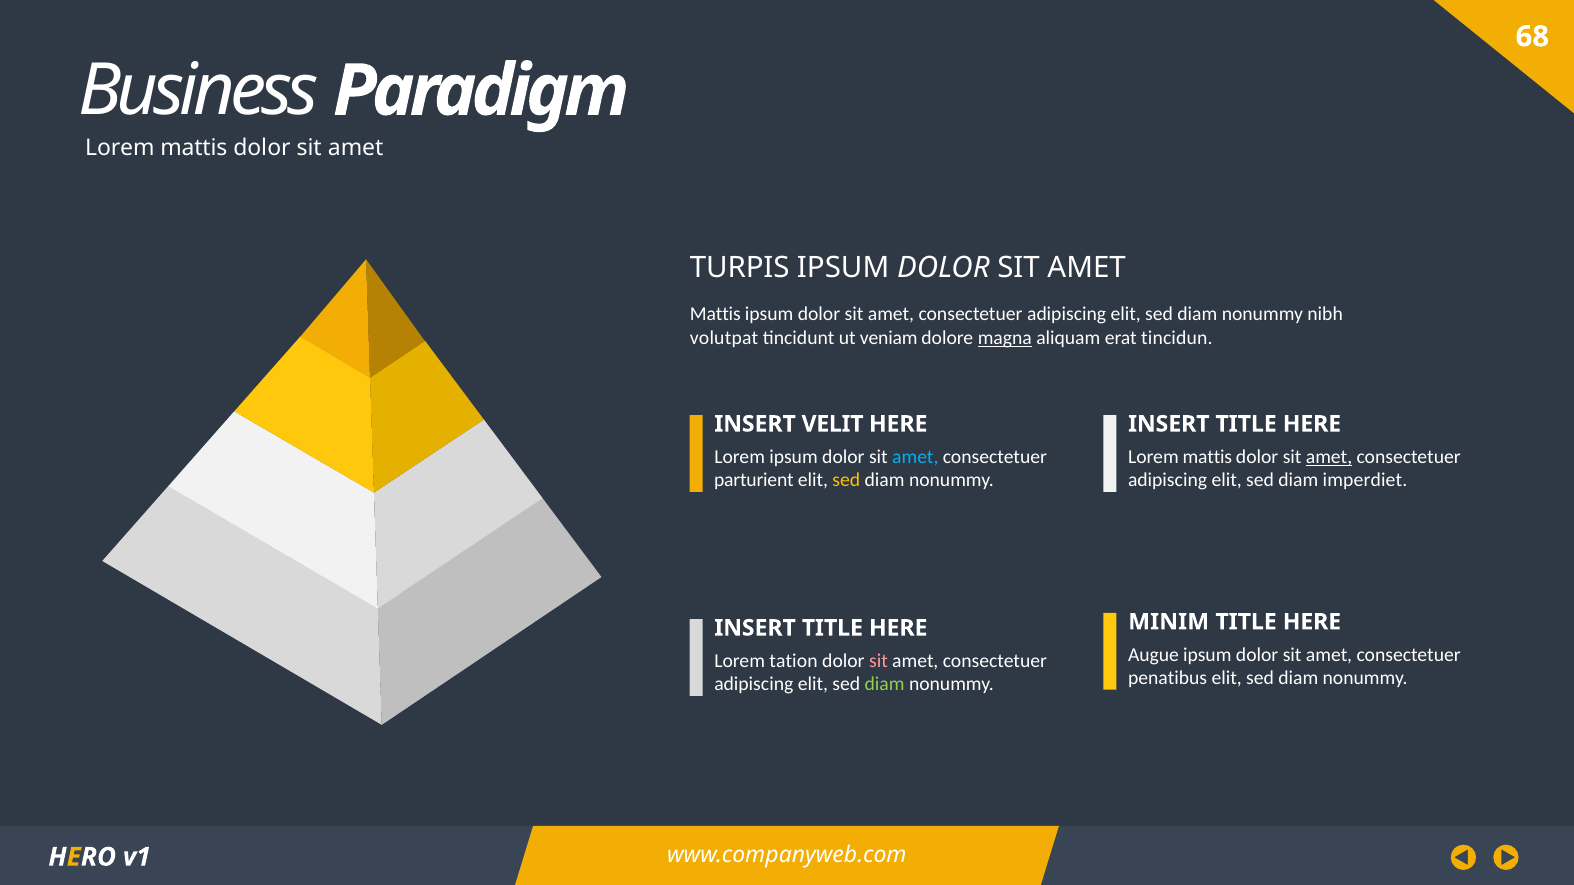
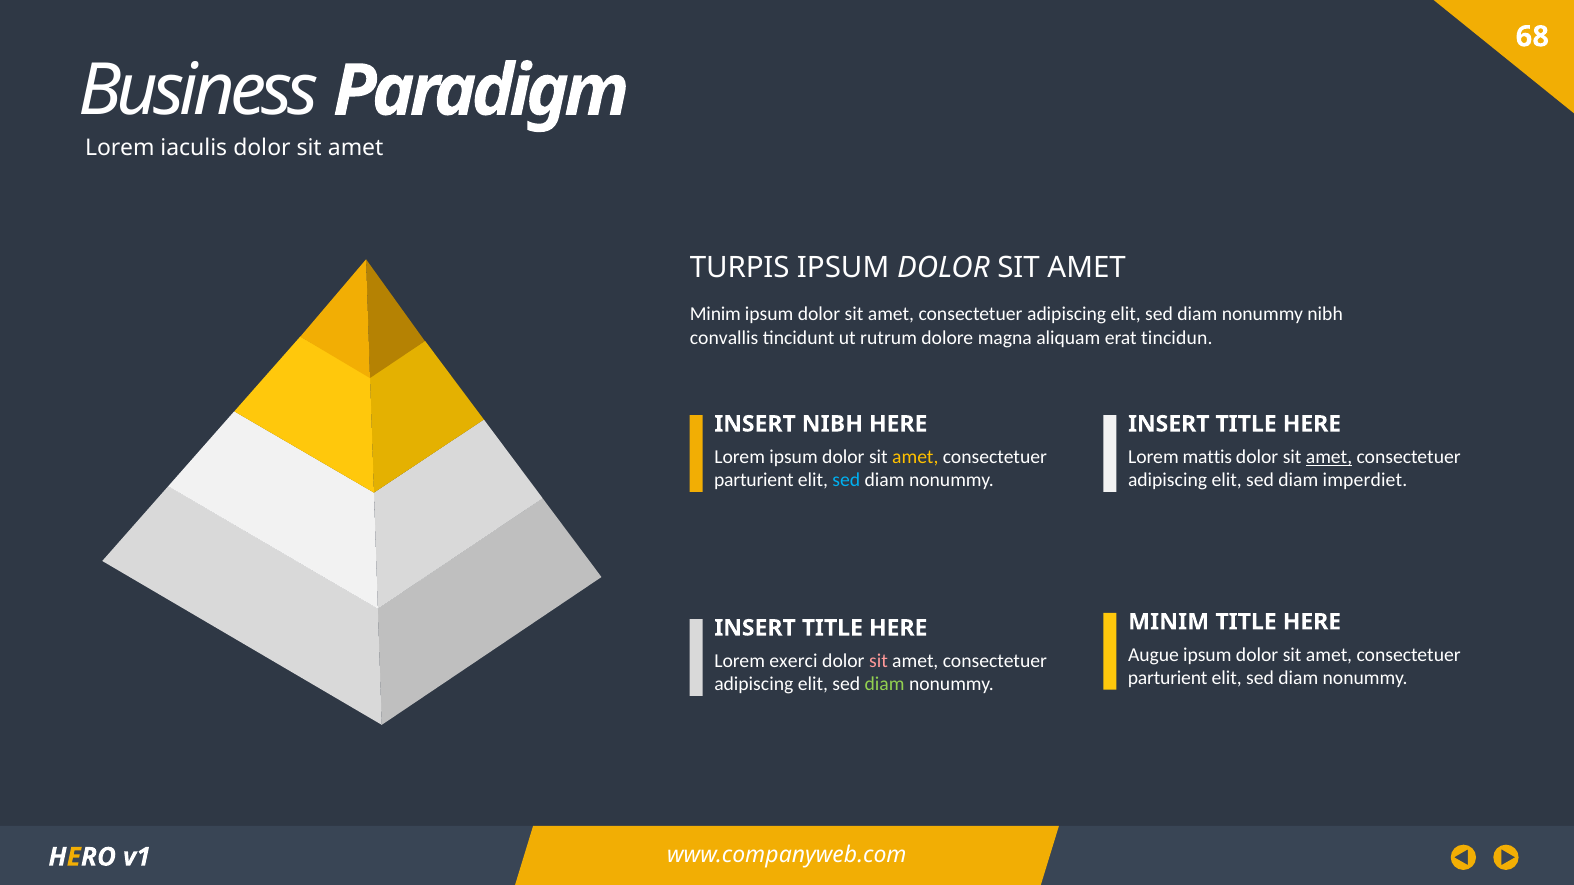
mattis: mattis -> iaculis (194, 148)
Mattis: Mattis -> Minim (715, 315)
volutpat: volutpat -> convallis (724, 338)
veniam: veniam -> rutrum (889, 338)
magna underline: present -> none (1005, 338)
INSERT VELIT: VELIT -> NIBH (832, 424)
amet colour: light blue -> yellow (915, 457)
sed colour: yellow -> light blue (846, 481)
tation: tation -> exerci (793, 661)
penatibus: penatibus -> parturient (1168, 679)
